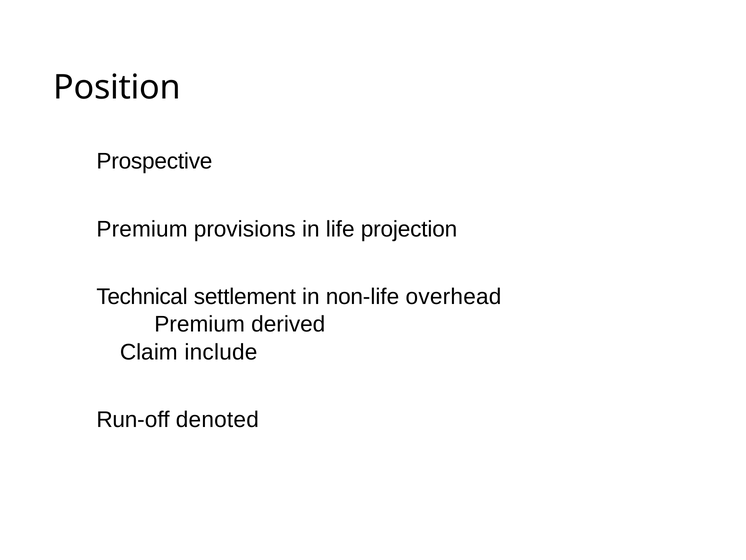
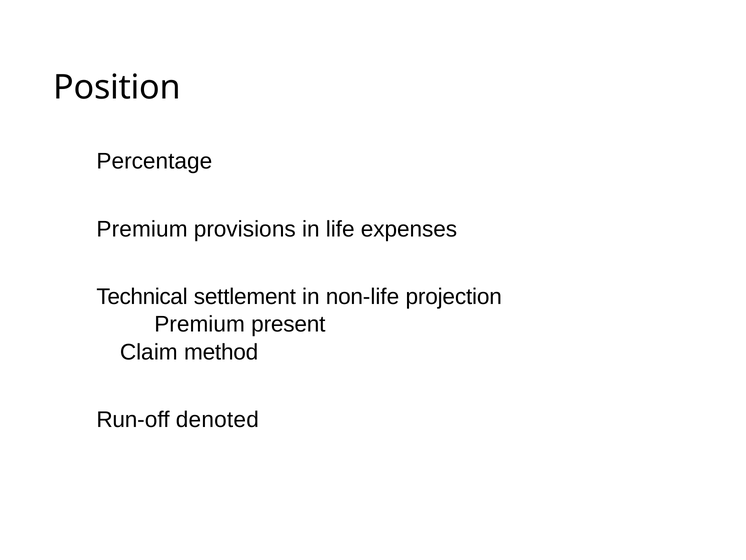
Prospective: Prospective -> Percentage (154, 161)
projection: projection -> expenses (409, 229)
overhead: overhead -> projection (454, 297)
derived: derived -> present (288, 324)
include: include -> method (221, 352)
